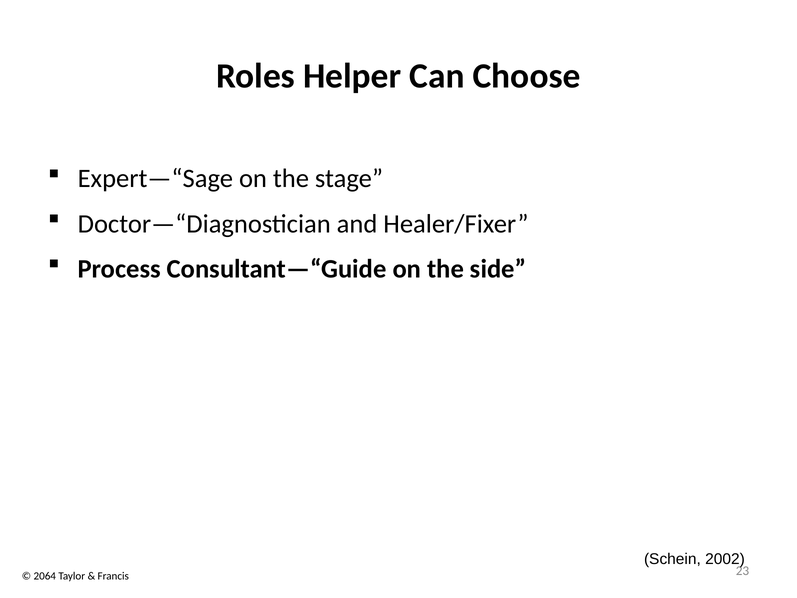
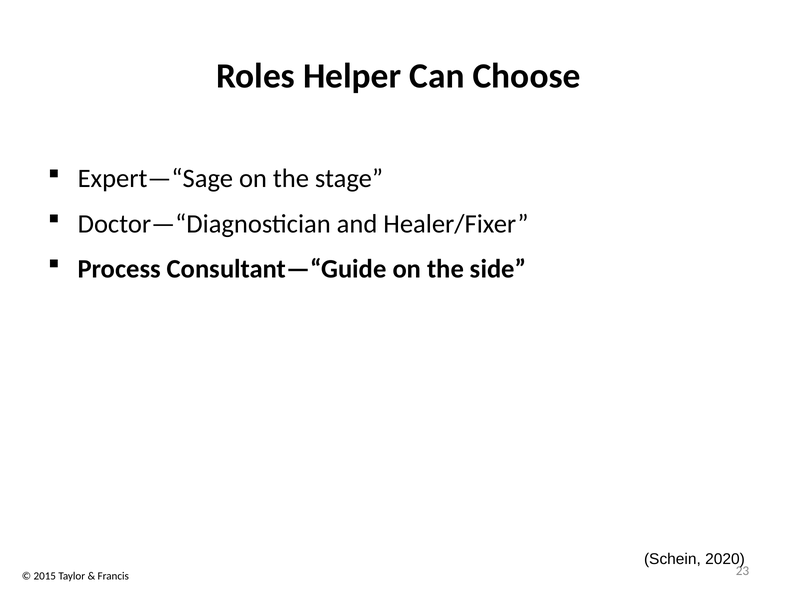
2002: 2002 -> 2020 (725, 559)
2064: 2064 -> 2015 (45, 576)
